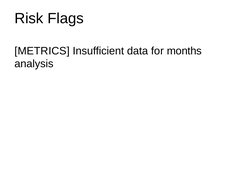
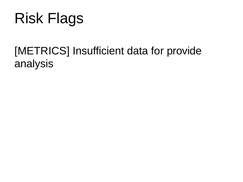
months: months -> provide (184, 51)
